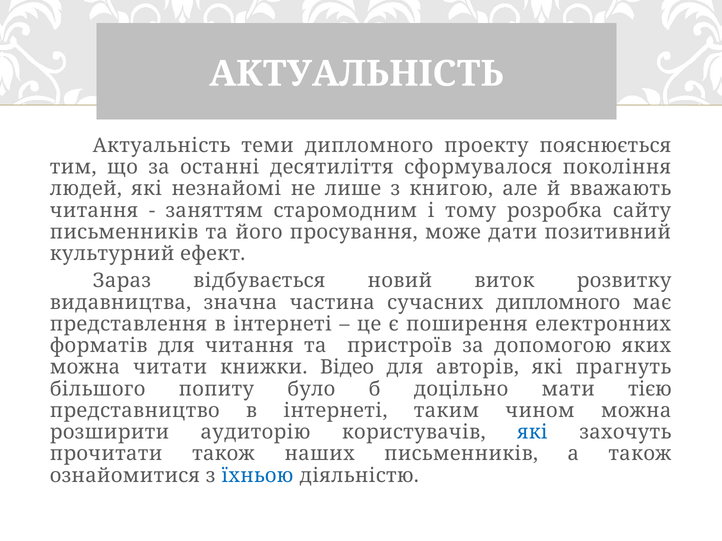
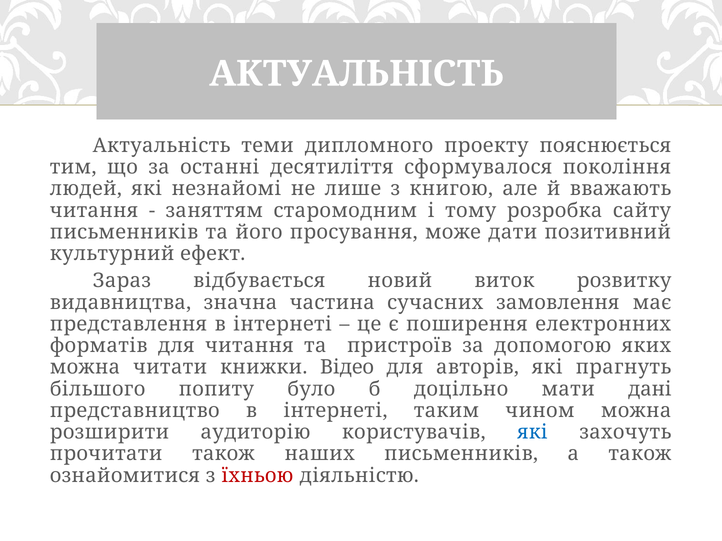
сучасних дипломного: дипломного -> замовлення (558, 303)
тією: тією -> дані (650, 389)
їхньою colour: blue -> red (257, 476)
